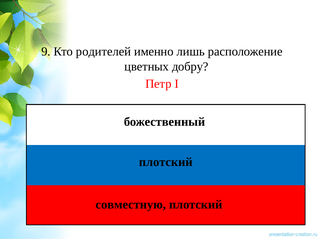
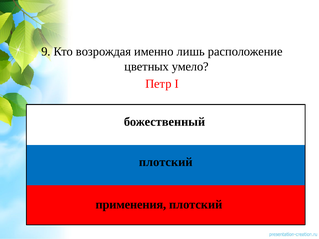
родителей: родителей -> возрождая (104, 52)
добру: добру -> умело (190, 66)
совместную: совместную -> применения (131, 205)
